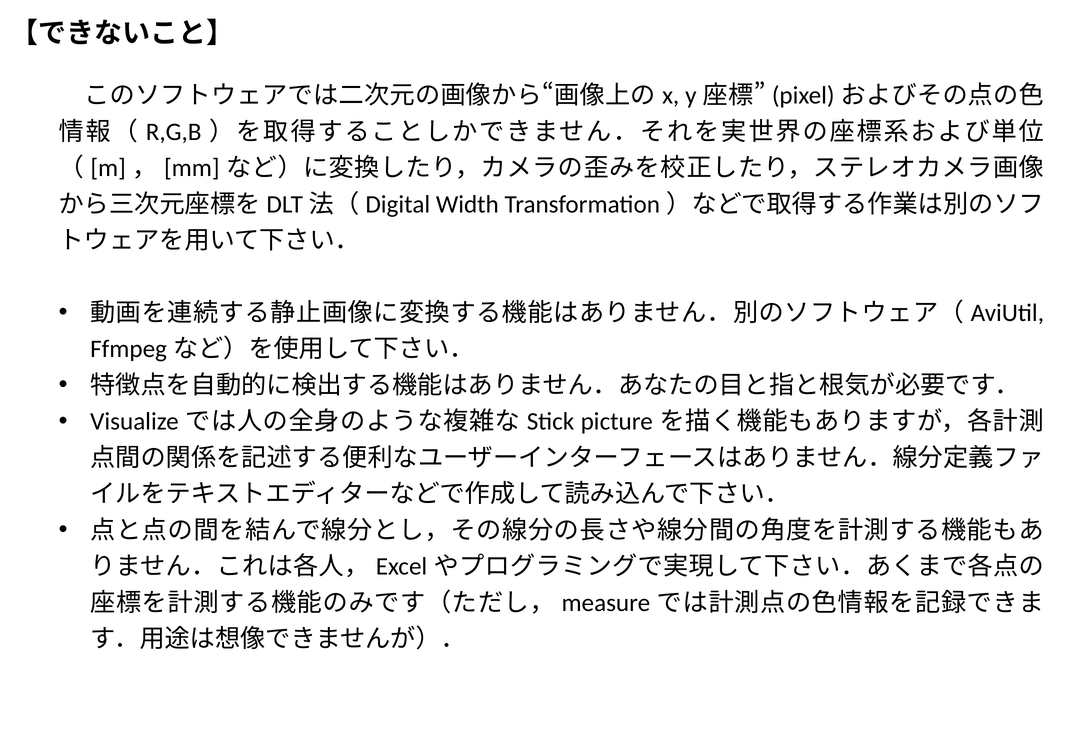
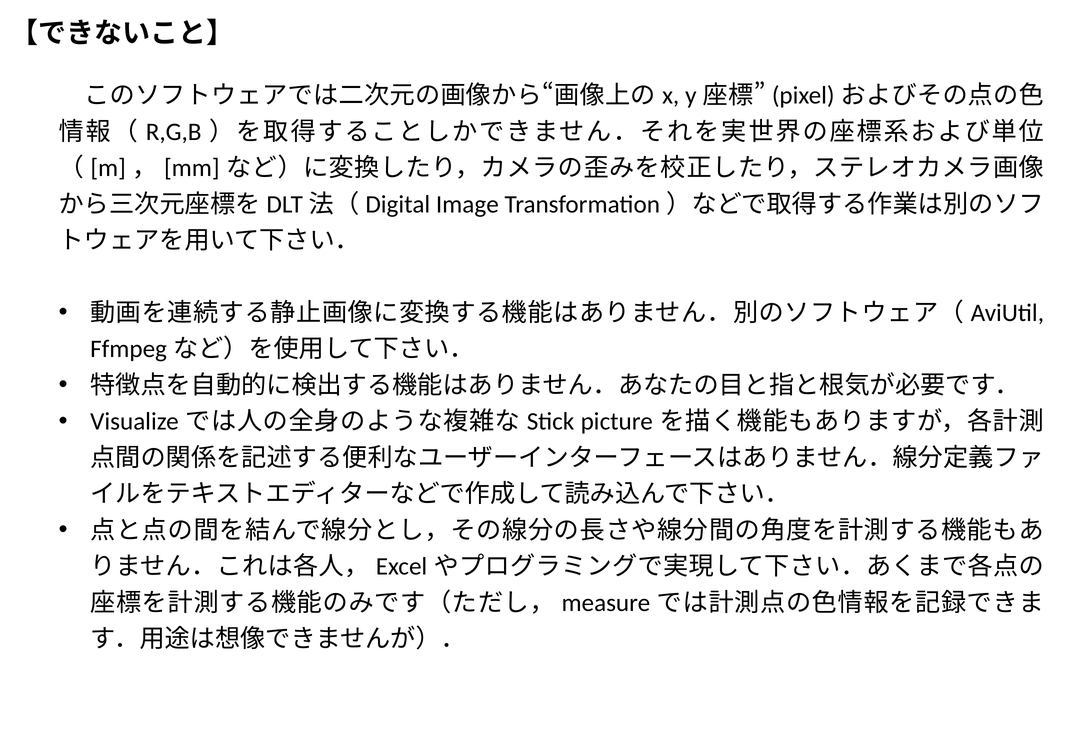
Width: Width -> Image (467, 204)
